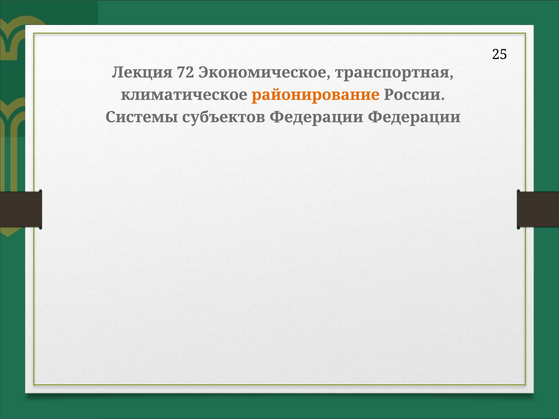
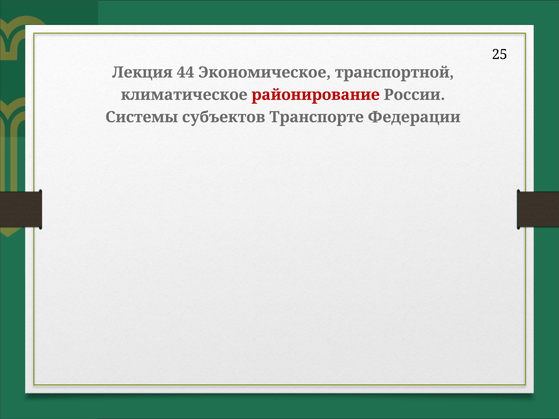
72: 72 -> 44 (185, 72)
транспортная: транспортная -> транспортной (394, 72)
районирование colour: orange -> red (316, 95)
субъектов Федерации: Федерации -> Транспорте (317, 117)
